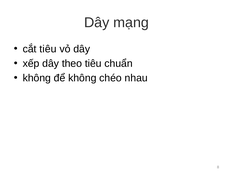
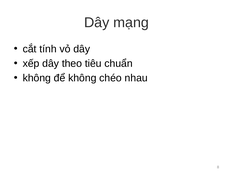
cắt tiêu: tiêu -> tính (48, 49)
